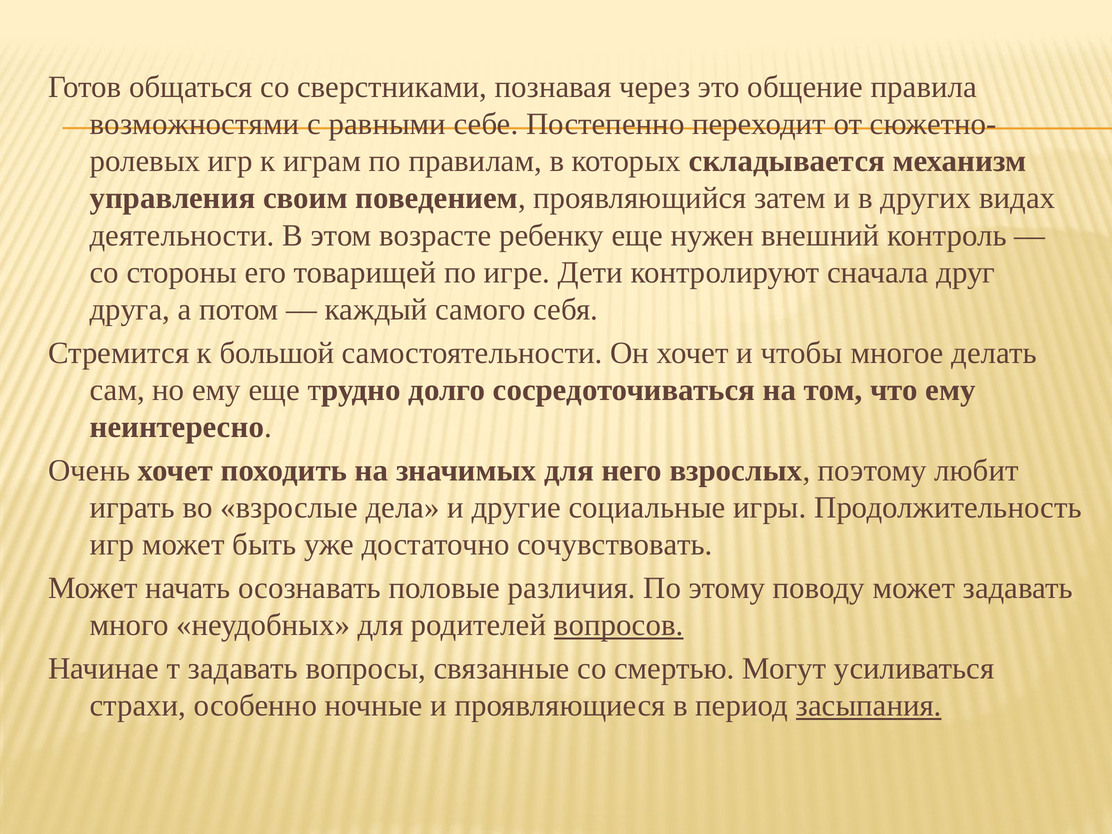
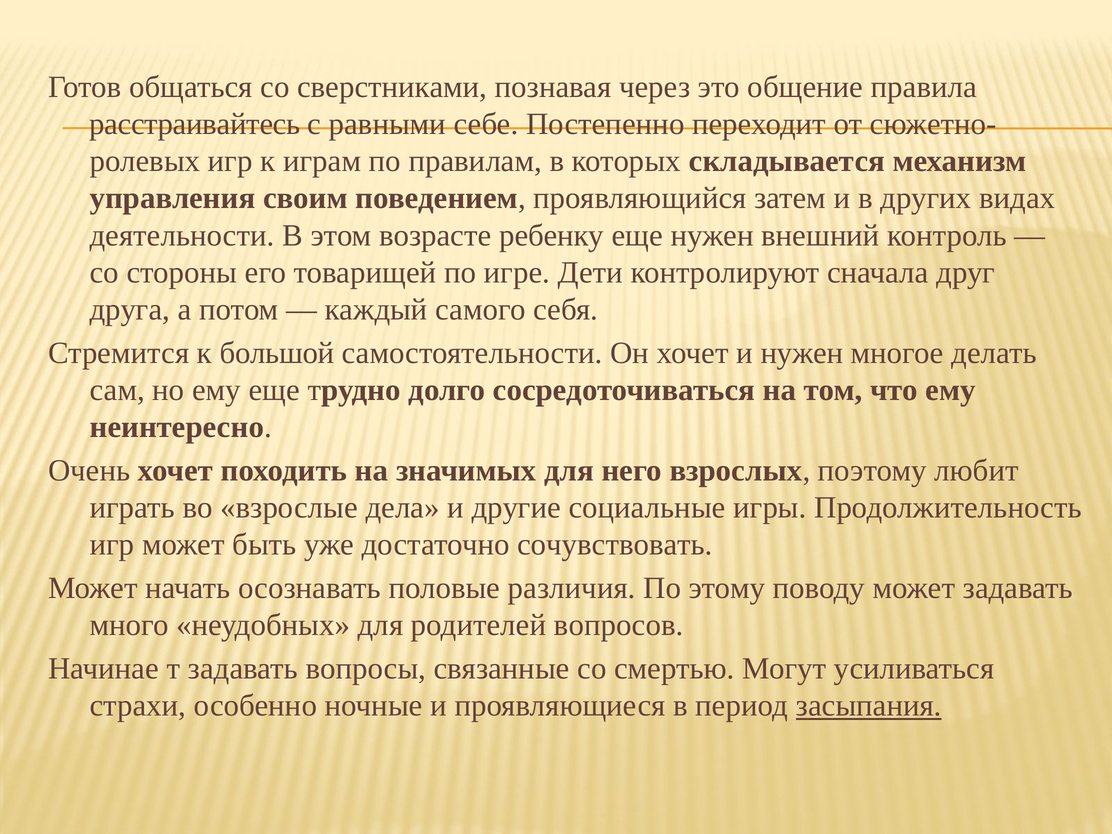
возможностями: возможностями -> расстраивайтесь (195, 124)
и чтобы: чтобы -> нужен (802, 353)
вопросов underline: present -> none (619, 625)
